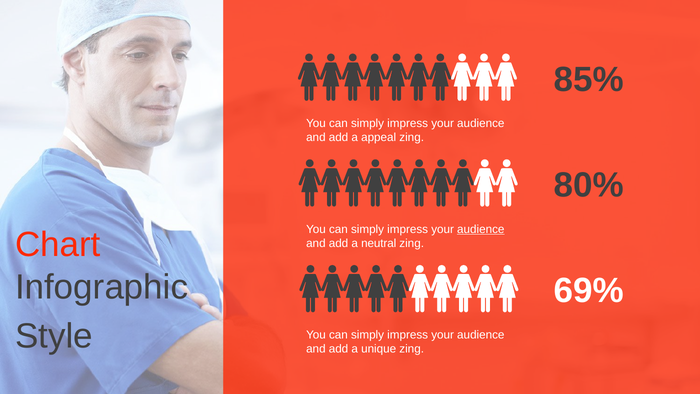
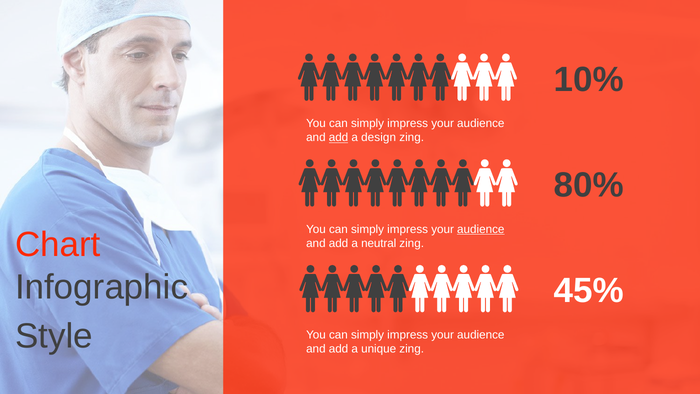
85%: 85% -> 10% (589, 80)
add underline: none -> present (339, 138)
appeal: appeal -> design (379, 138)
69%: 69% -> 45% (589, 291)
